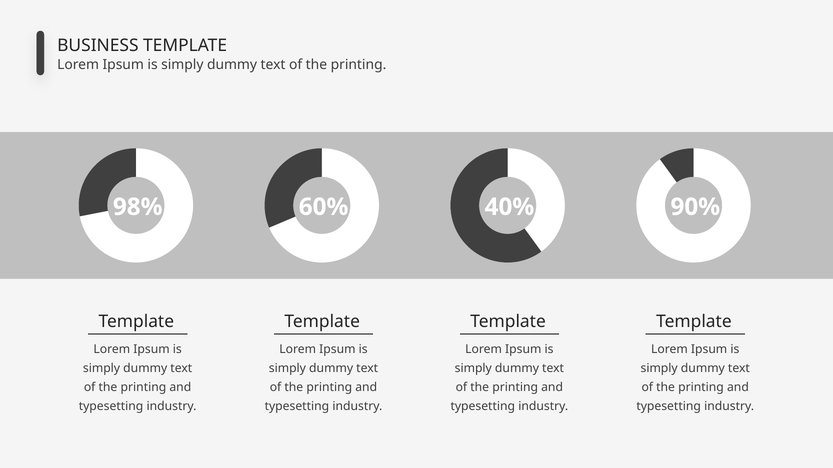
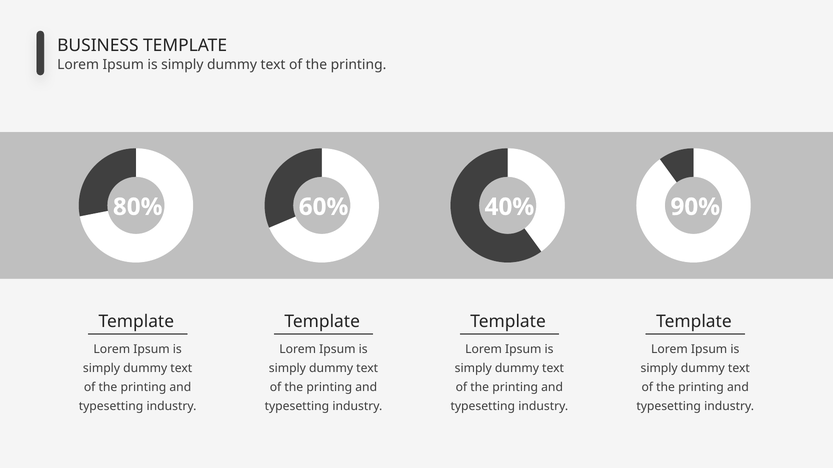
98%: 98% -> 80% (138, 207)
